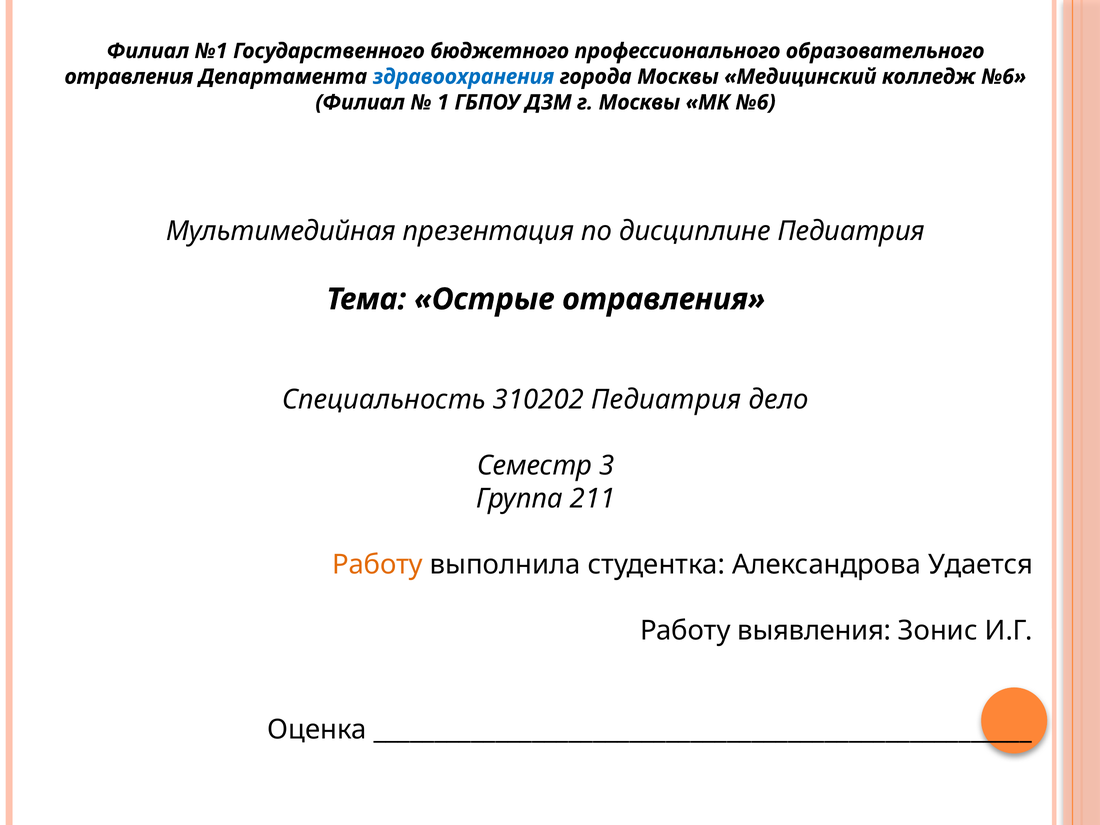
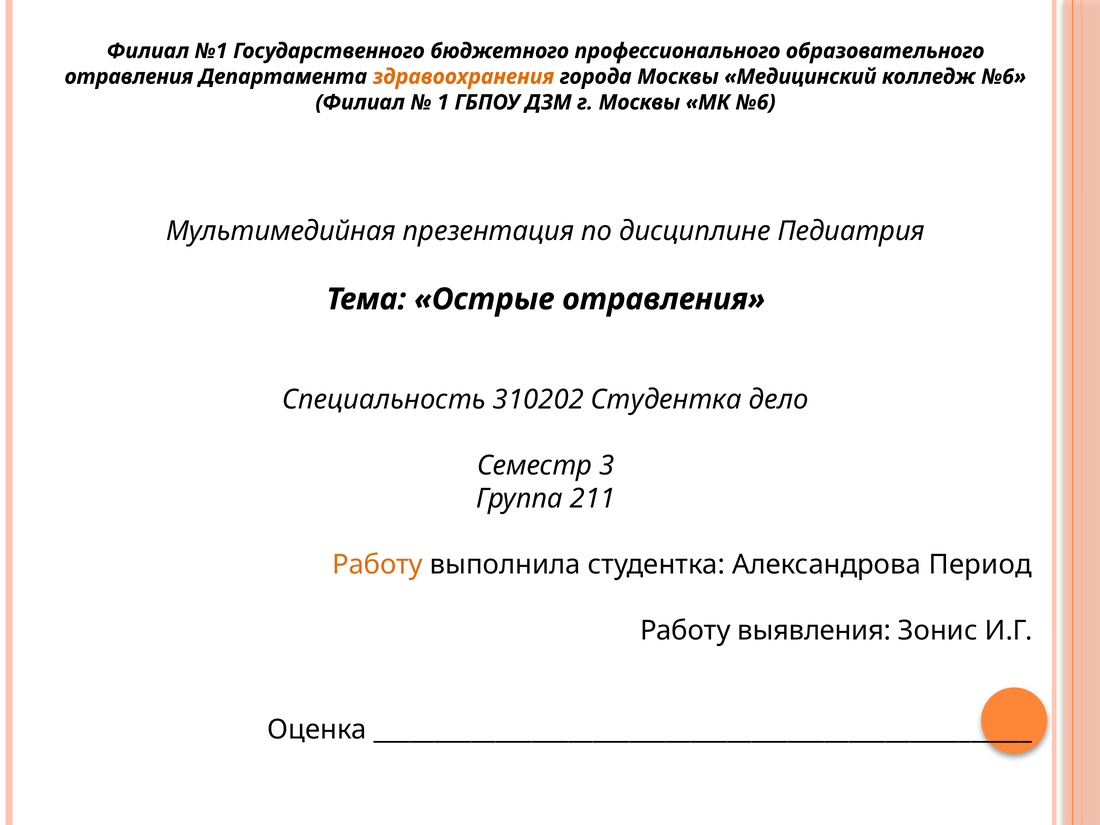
здравоохранения colour: blue -> orange (463, 77)
310202 Педиатрия: Педиатрия -> Студентка (666, 400)
Удается: Удается -> Период (980, 565)
